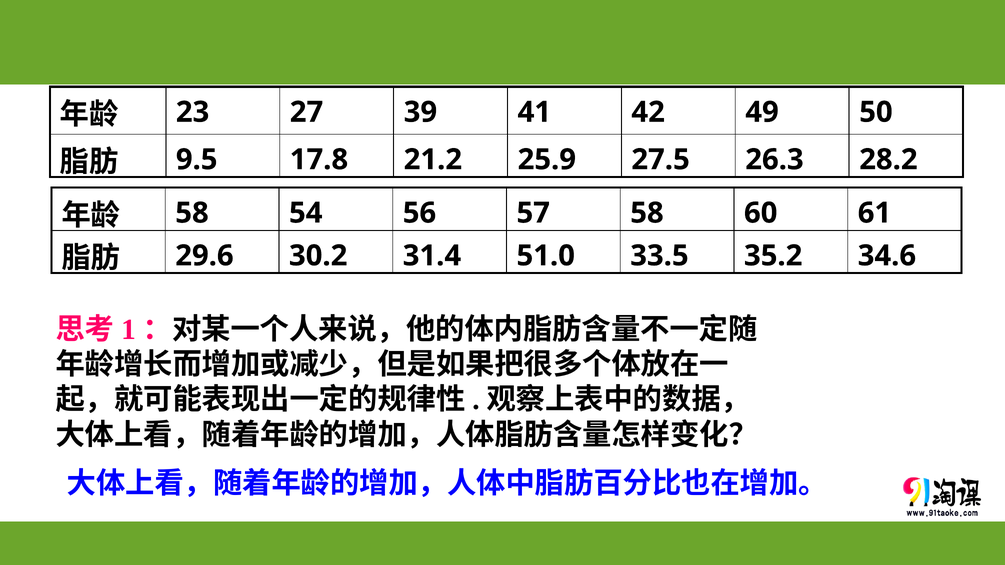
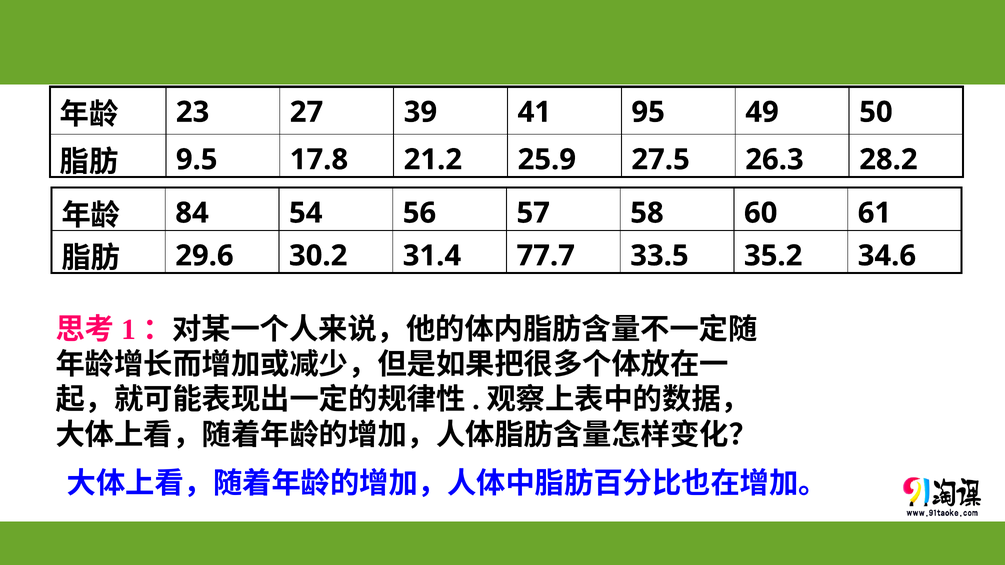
42: 42 -> 95 (648, 112)
58: 58 -> 84 (192, 213)
51.0: 51.0 -> 77.7 (546, 256)
